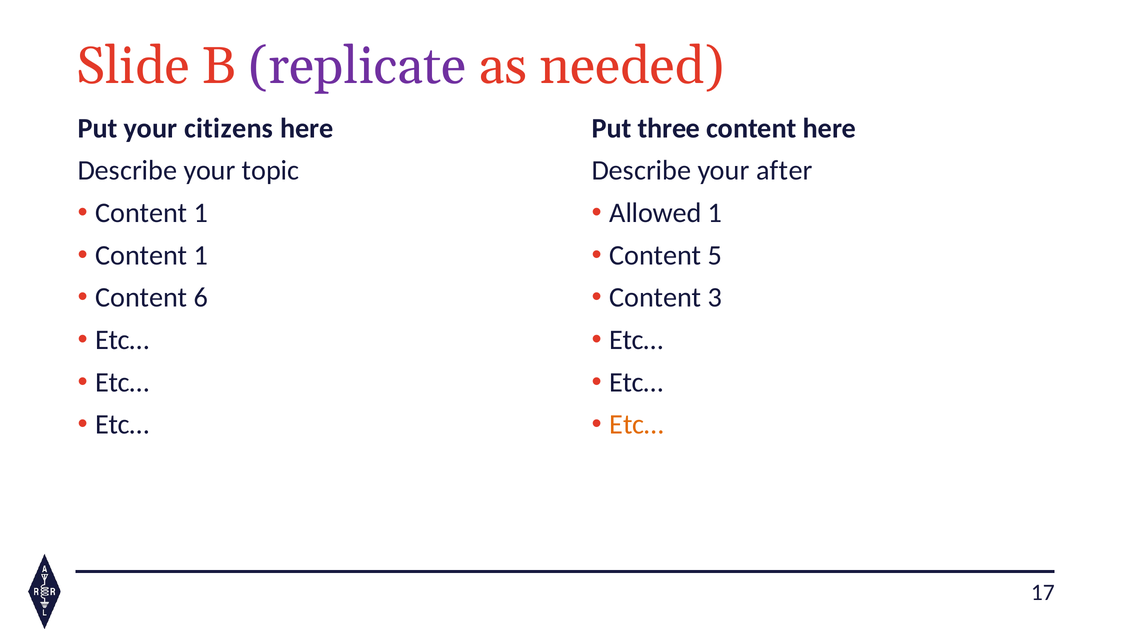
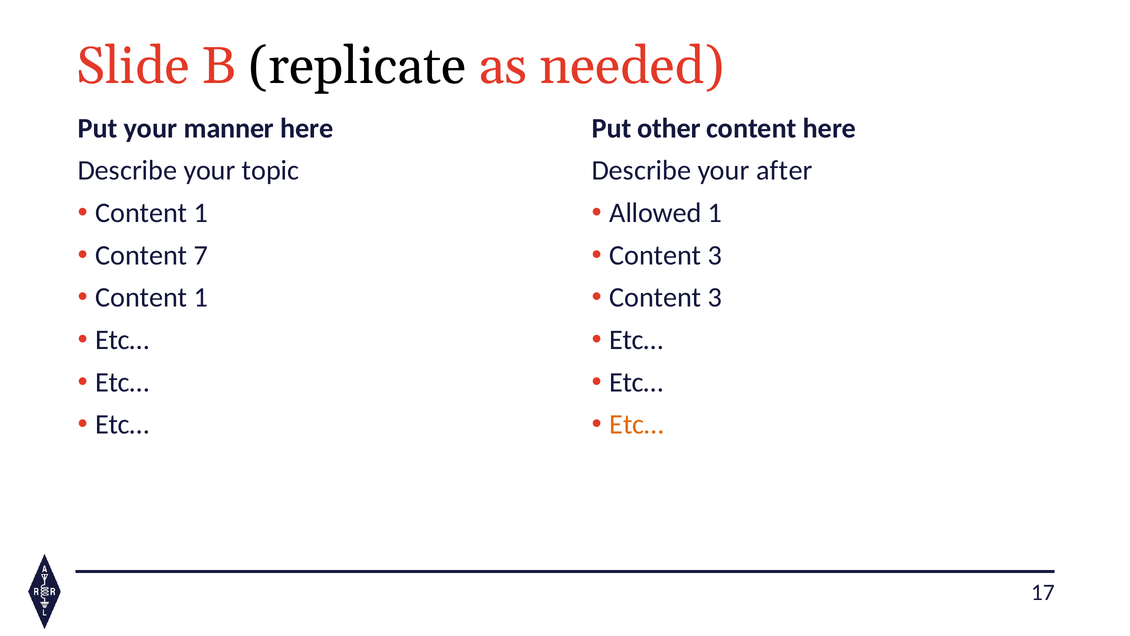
replicate colour: purple -> black (357, 66)
three: three -> other (669, 128)
citizens: citizens -> manner (229, 128)
1: 1 -> 7 (201, 255)
5: 5 -> 3 (715, 255)
6: 6 -> 1 (201, 297)
